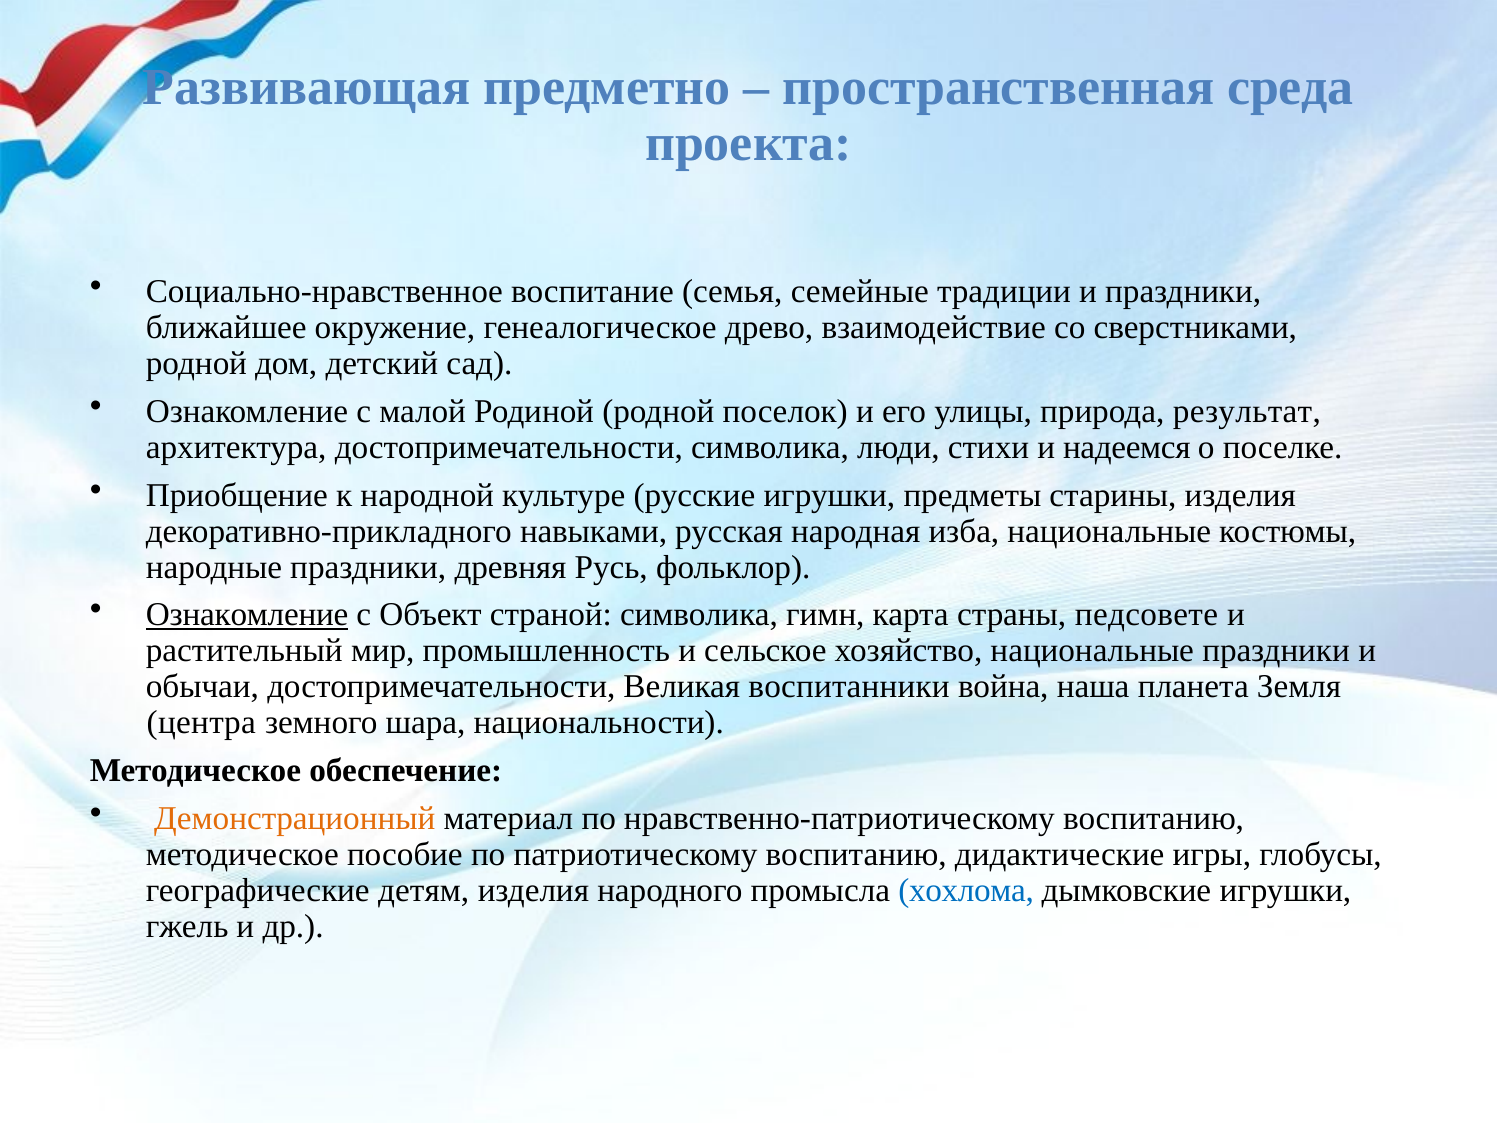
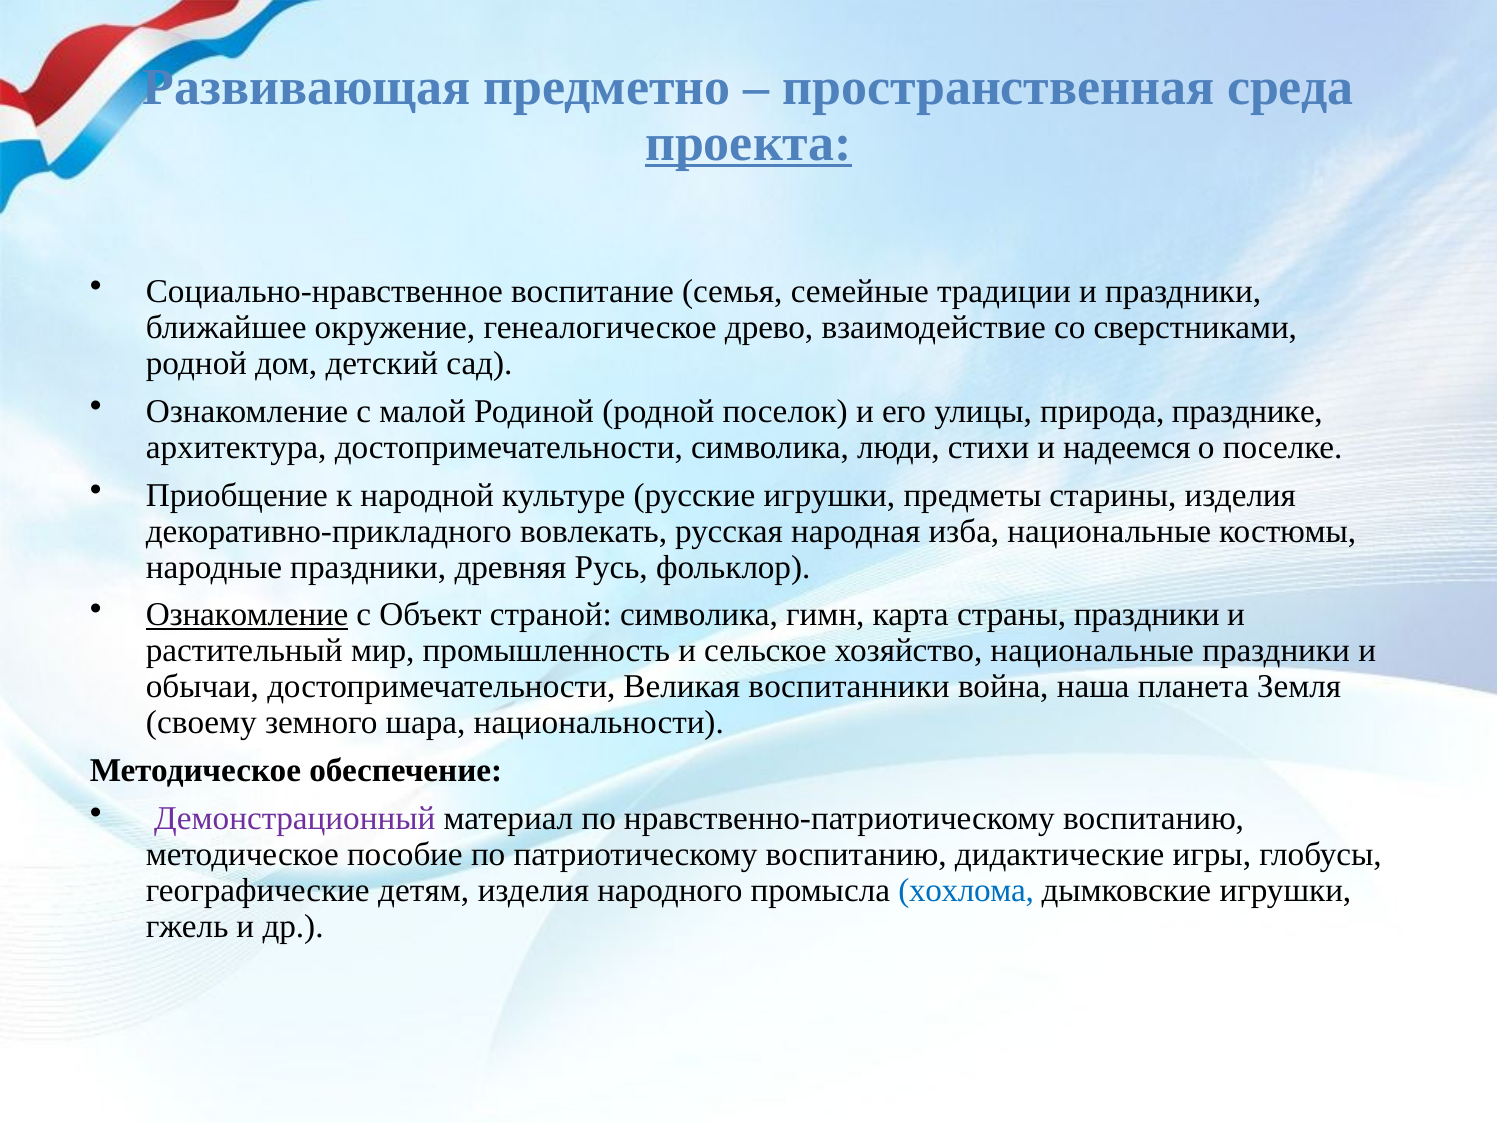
проекта underline: none -> present (748, 143)
результат: результат -> празднике (1247, 411)
навыками: навыками -> вовлекать (594, 531)
страны педсовете: педсовете -> праздники (1147, 615)
центра: центра -> своему (201, 722)
Демонстрационный colour: orange -> purple (295, 818)
